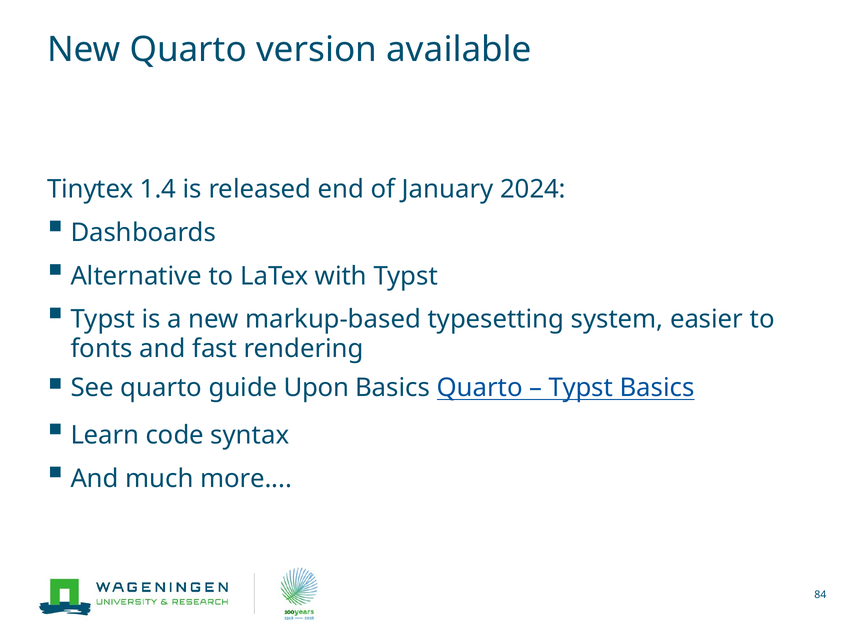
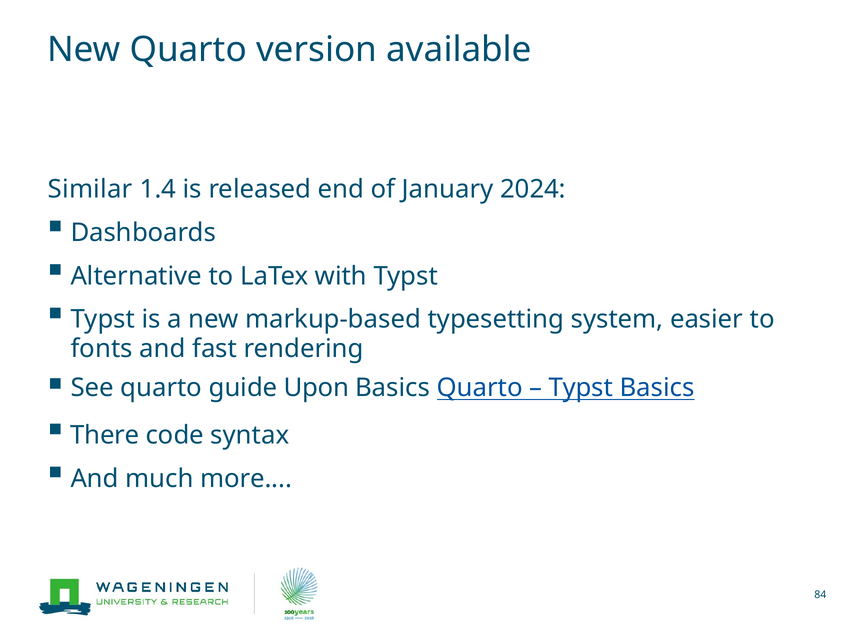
Tinytex: Tinytex -> Similar (90, 189)
Learn: Learn -> There (105, 435)
